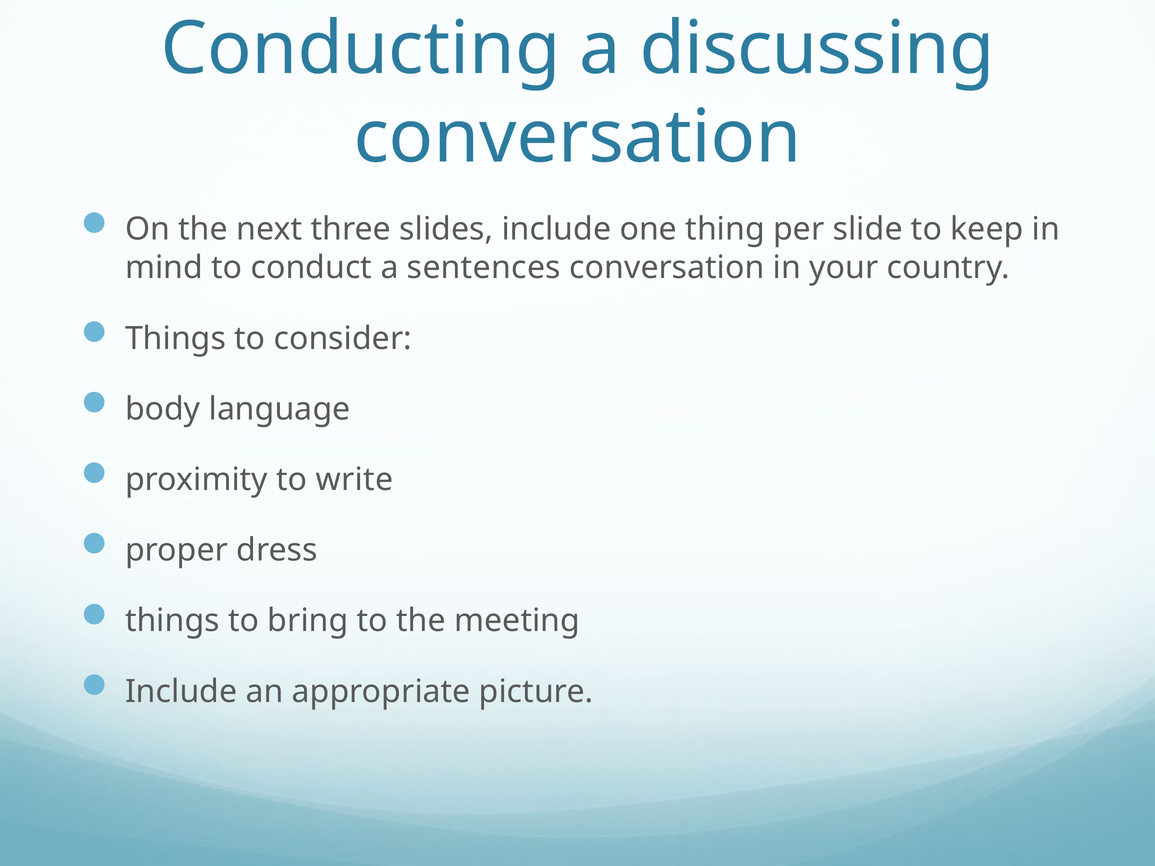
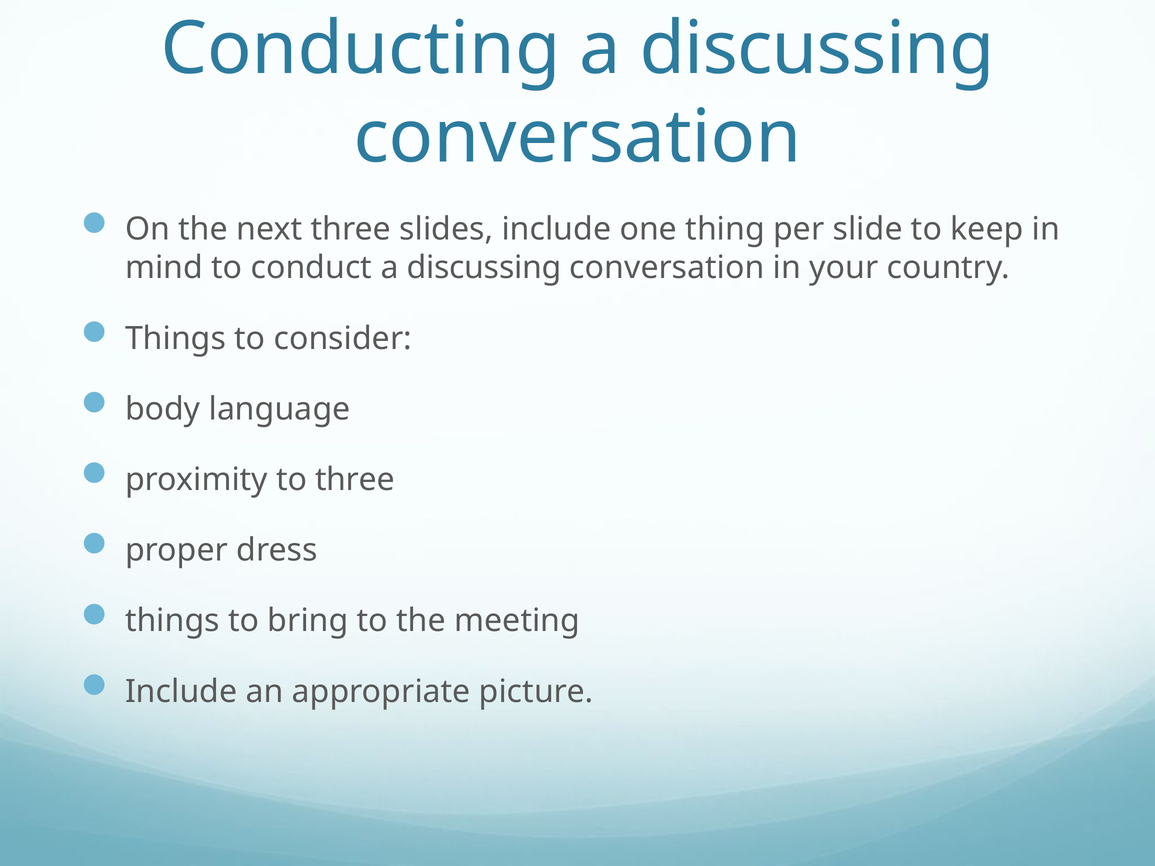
conduct a sentences: sentences -> discussing (484, 268)
to write: write -> three (355, 480)
